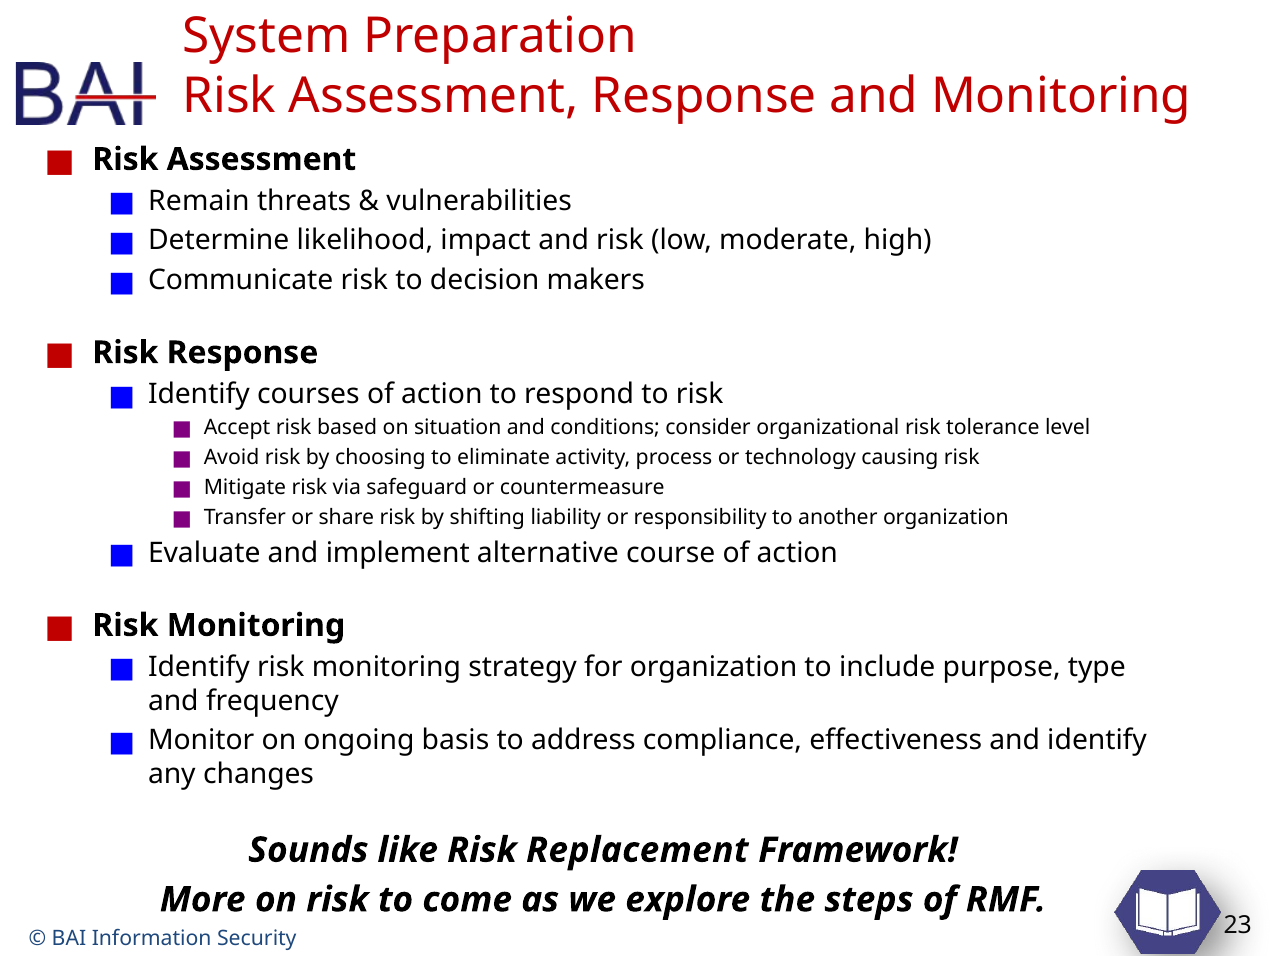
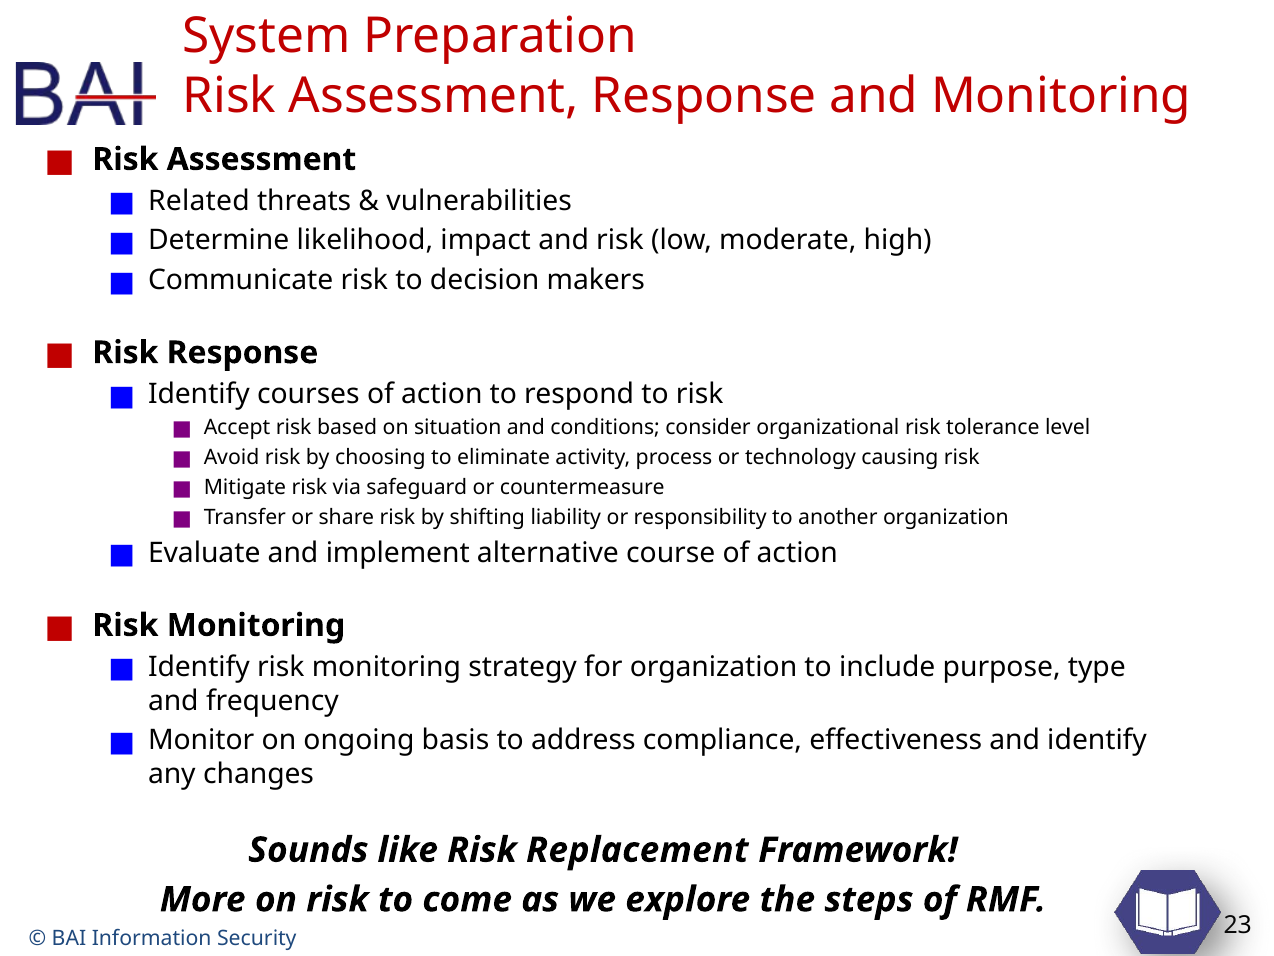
Remain: Remain -> Related (199, 201)
